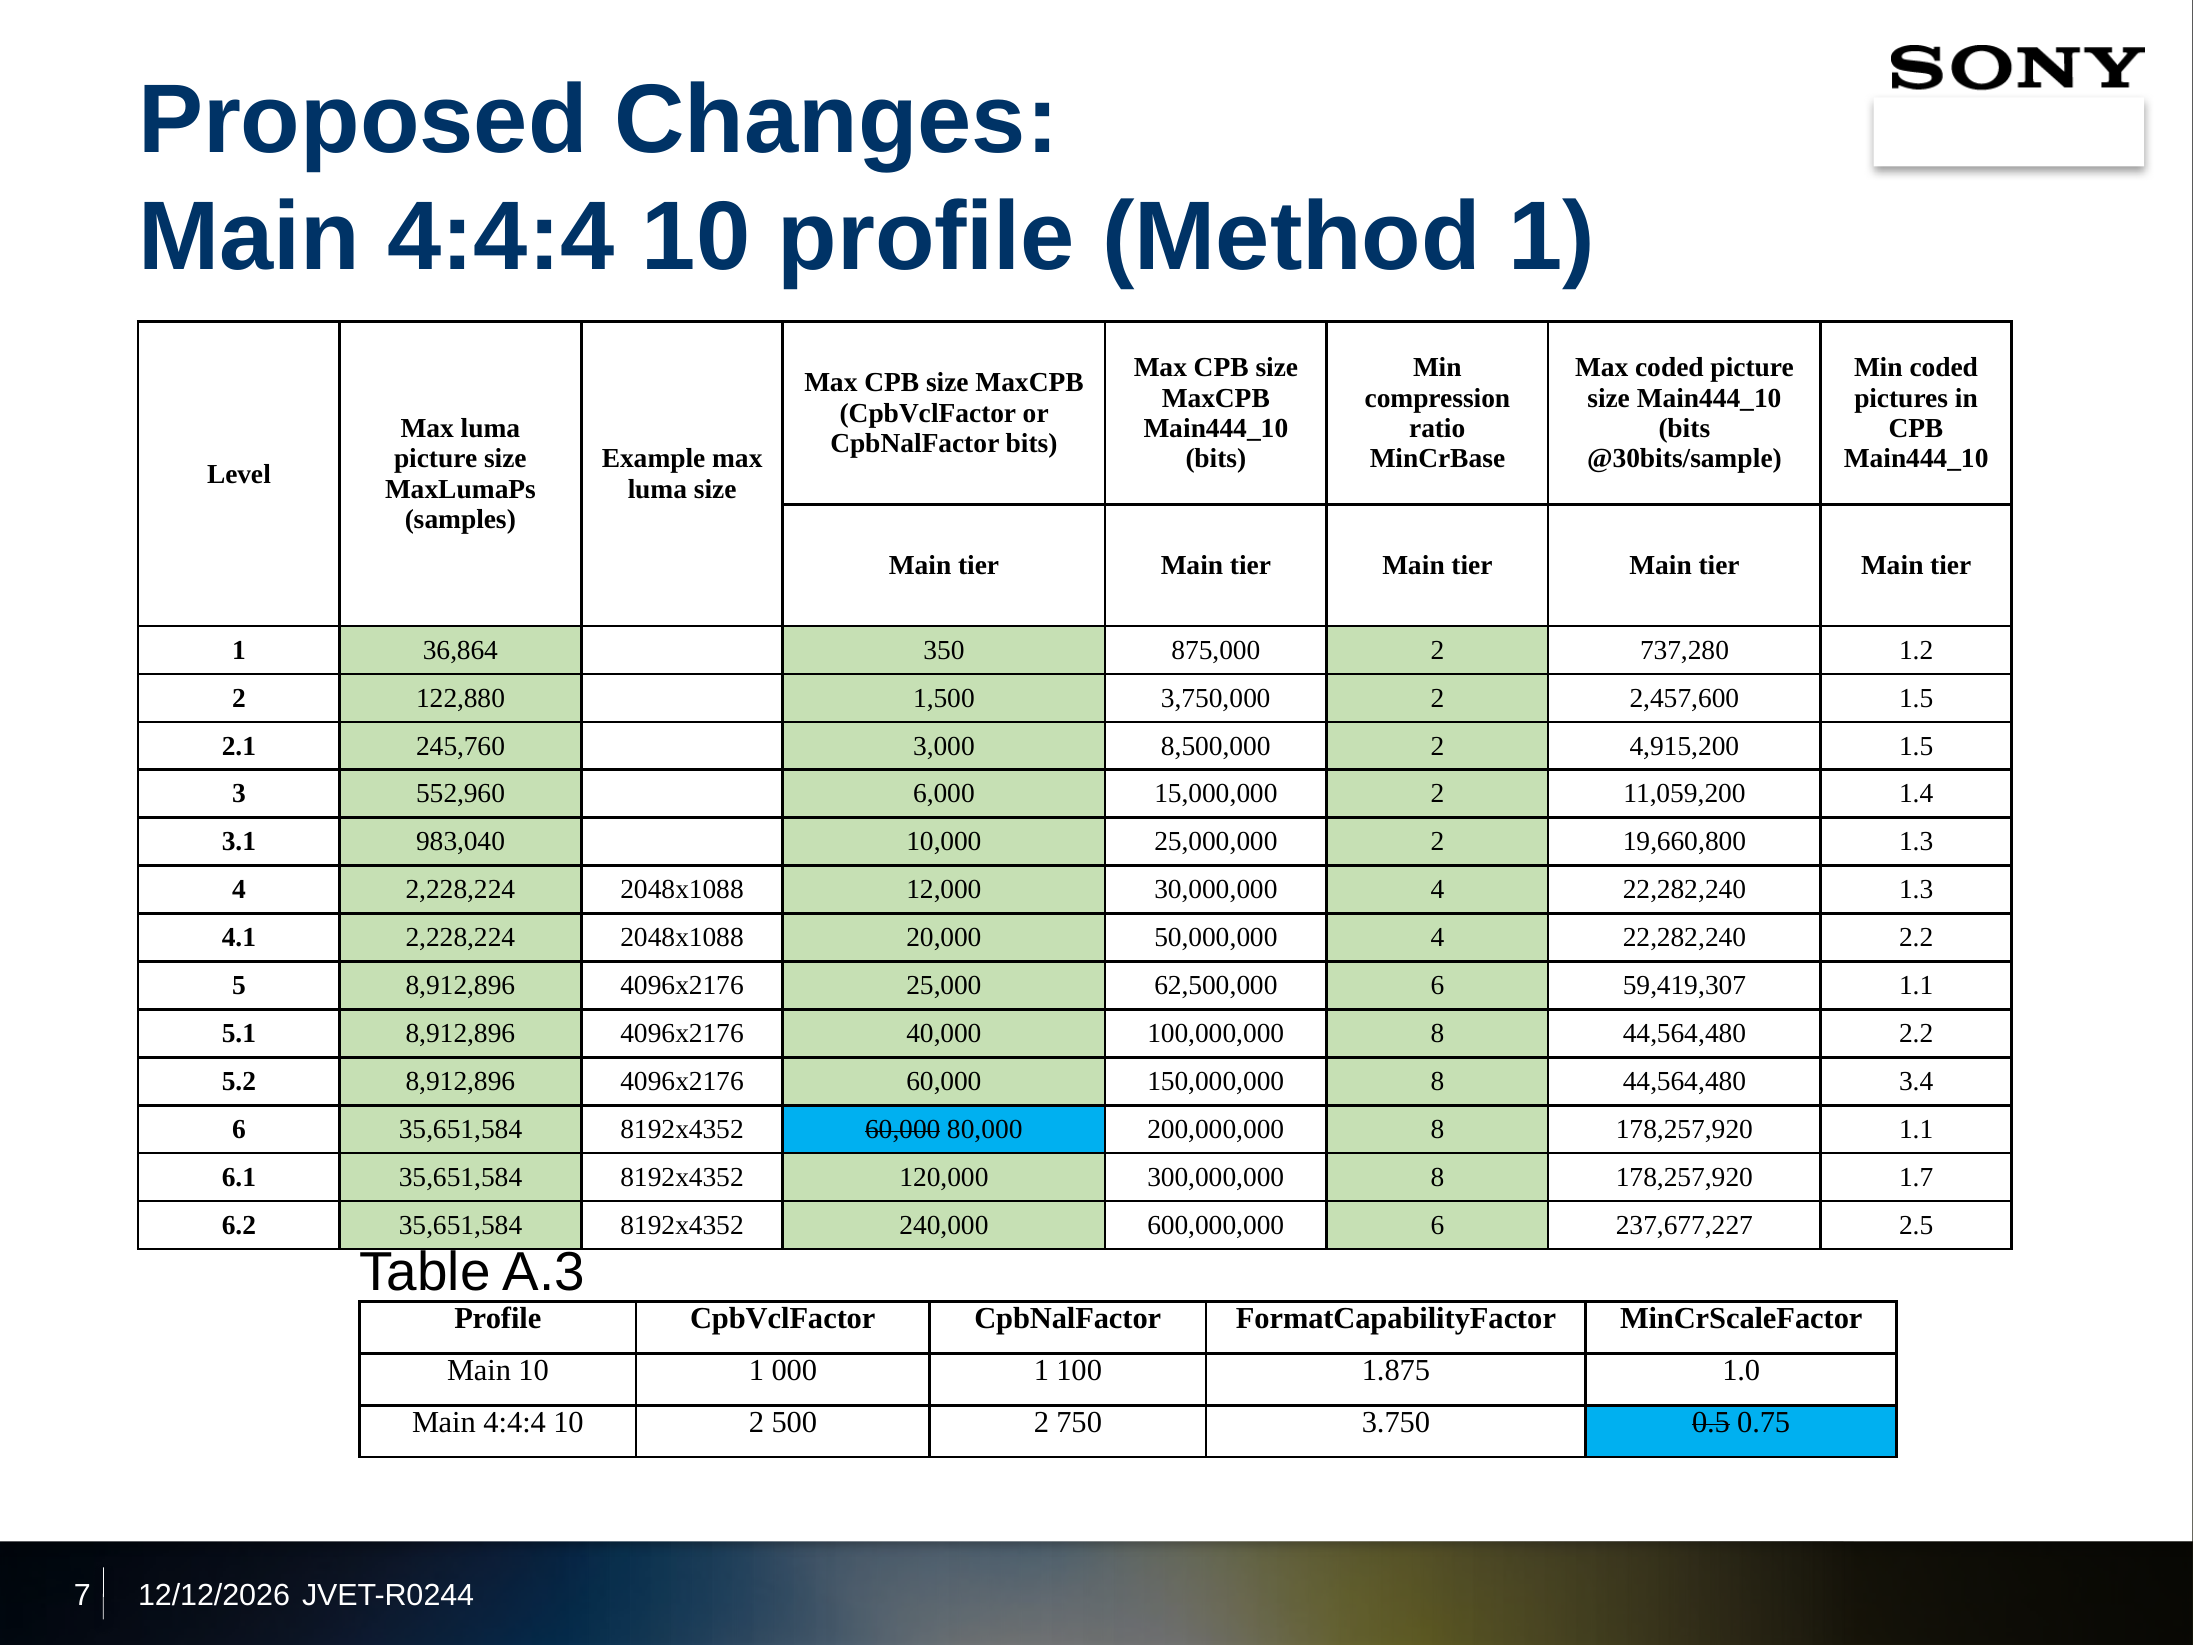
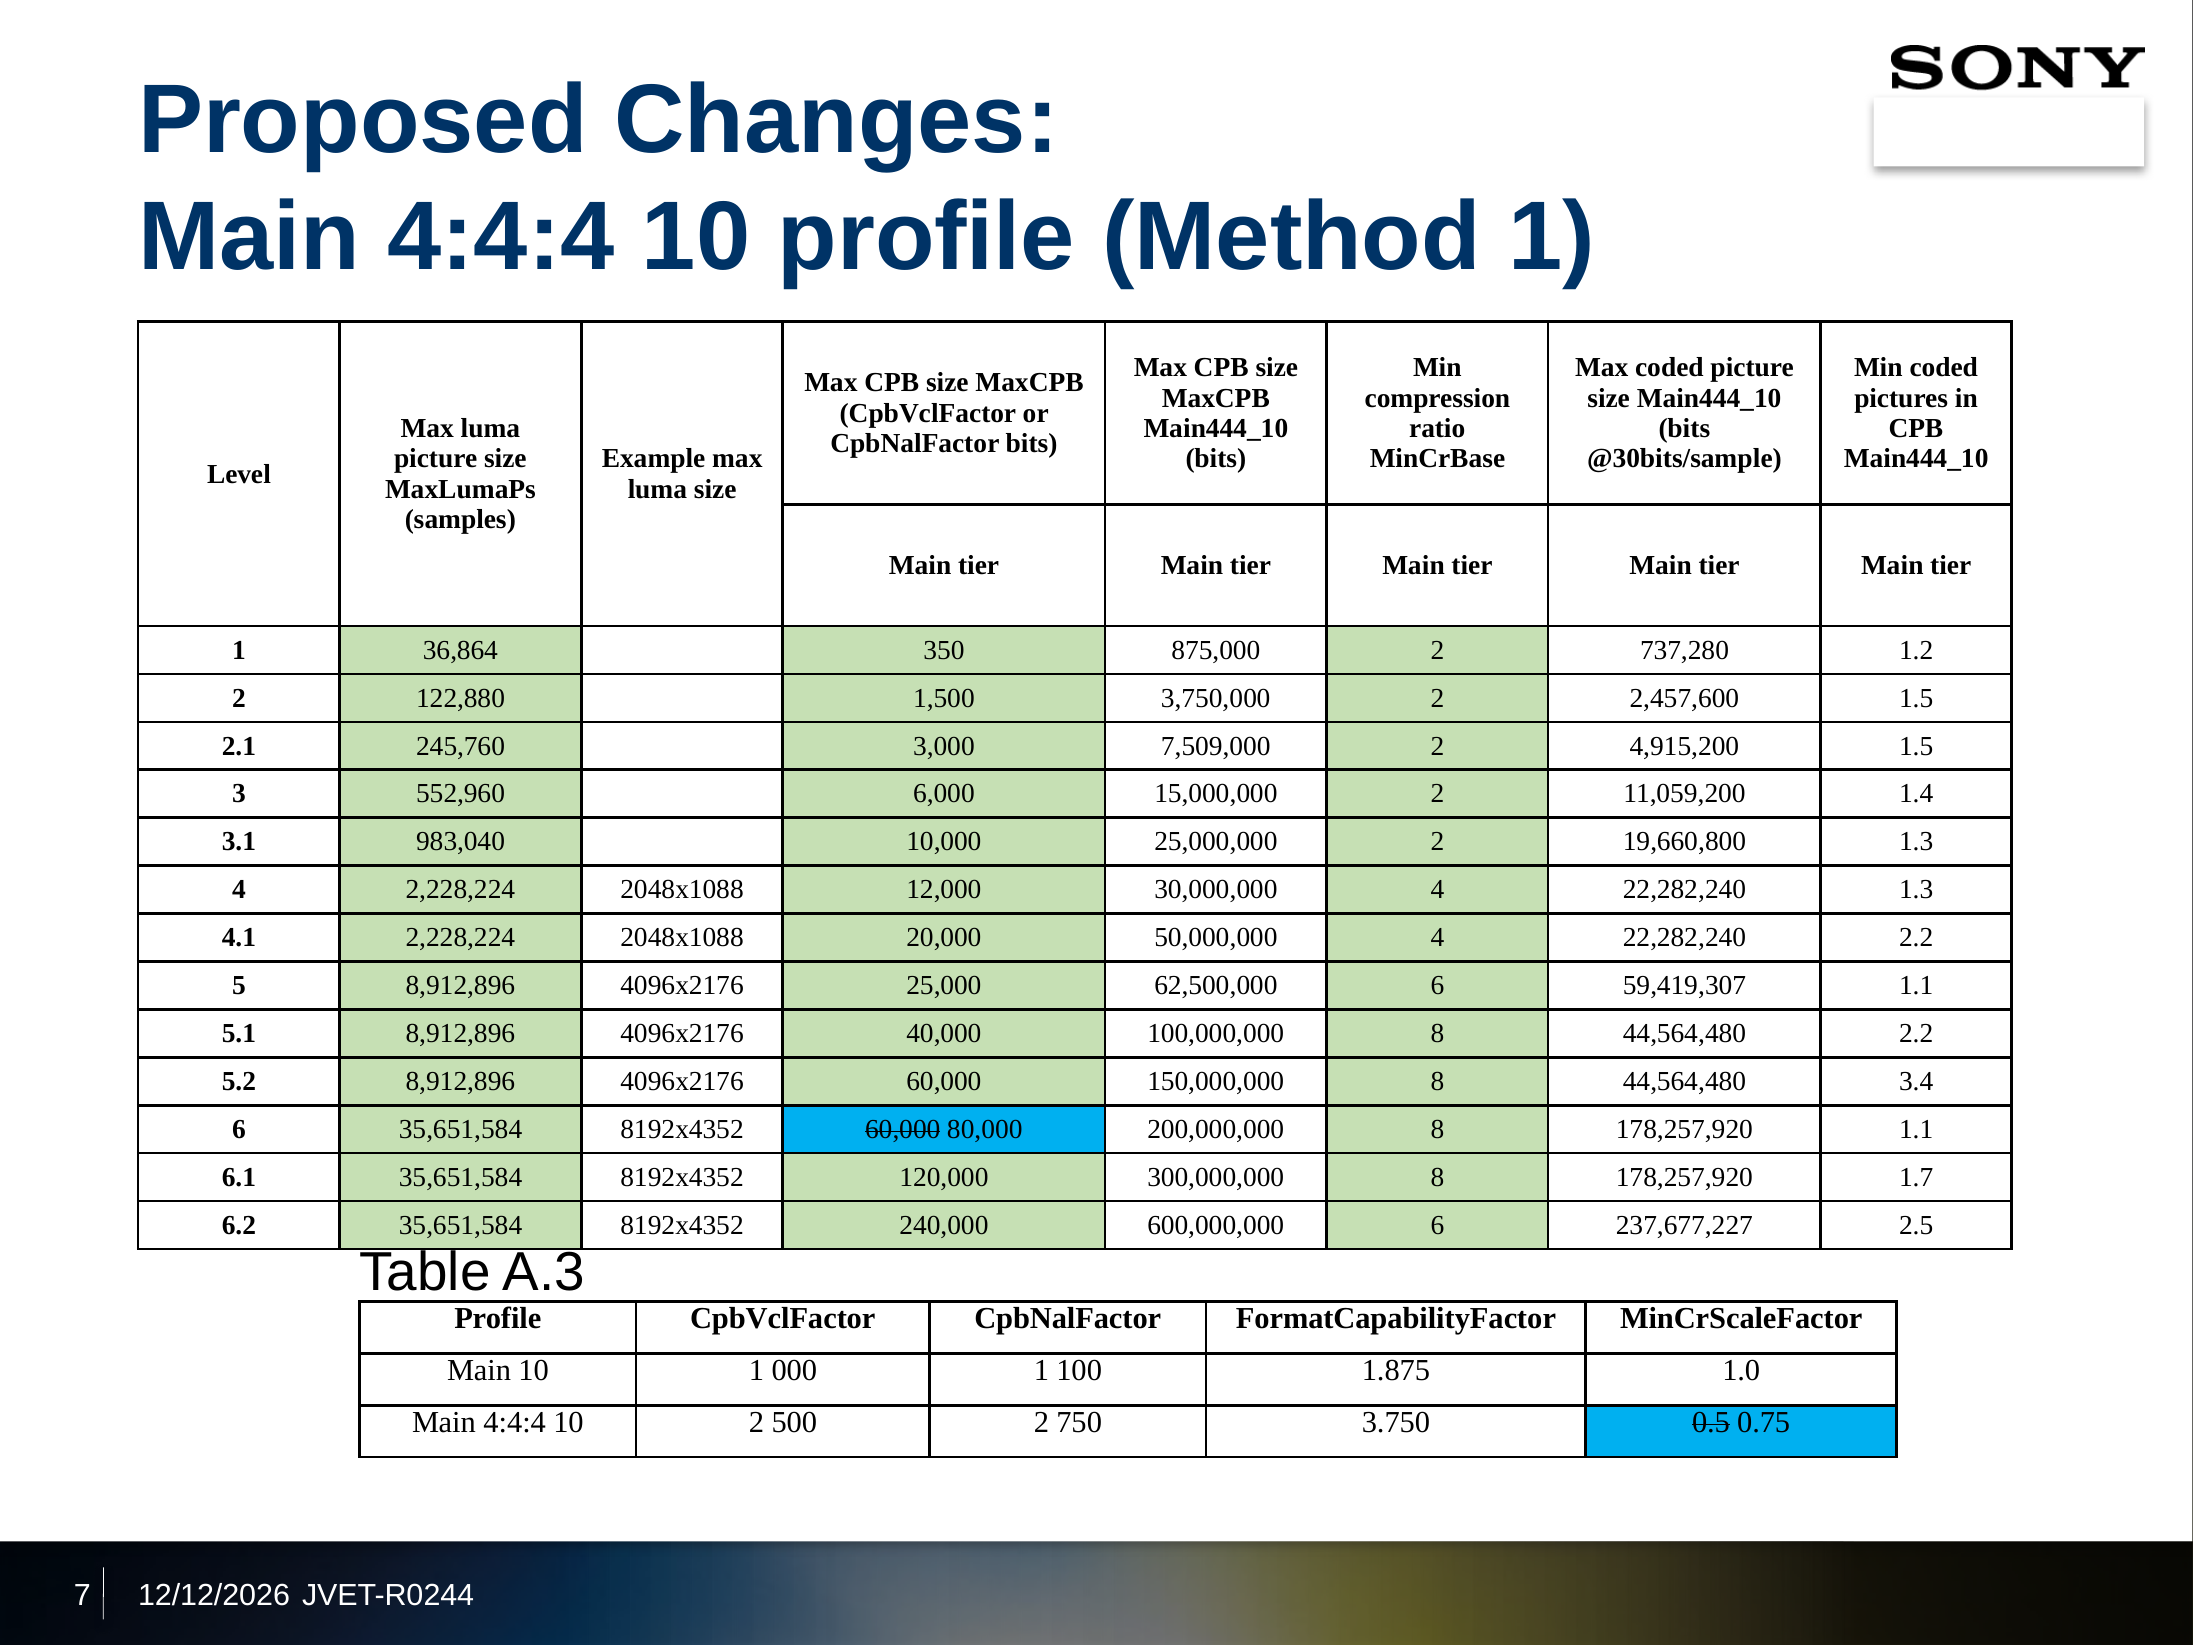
8,500,000: 8,500,000 -> 7,509,000 (1216, 746)
